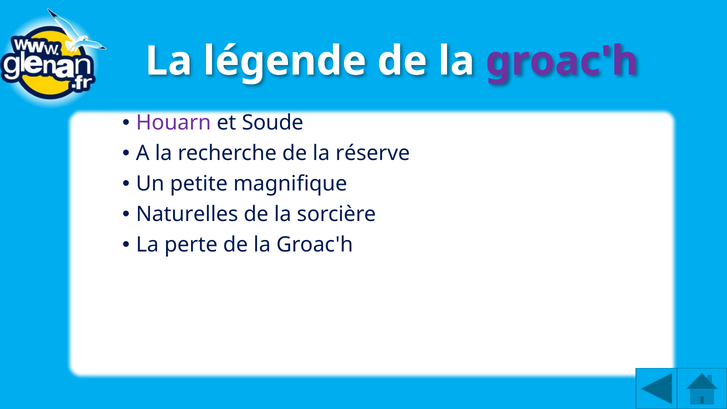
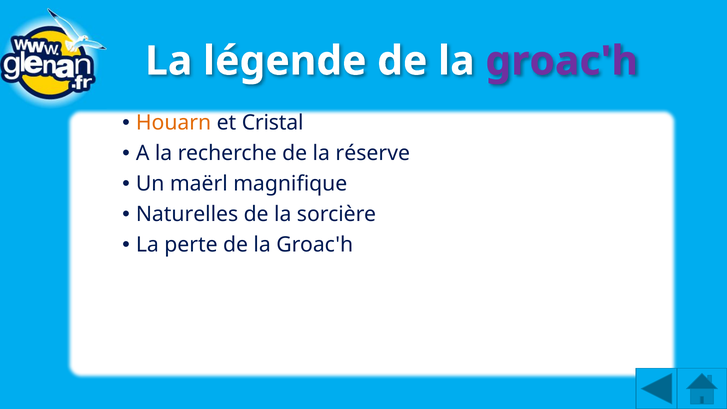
Houarn colour: purple -> orange (174, 123)
Soude: Soude -> Cristal (273, 123)
petite: petite -> maërl (199, 184)
